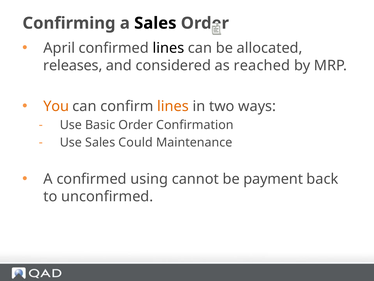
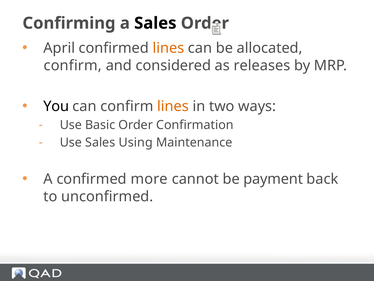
lines colour: black -> orange (168, 48)
releases: releases -> confirm (73, 65)
reached: reached -> releases (262, 65)
You colour: orange -> black (56, 106)
Could: Could -> Using (136, 142)
using: using -> more (149, 179)
